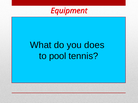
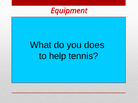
pool: pool -> help (58, 56)
